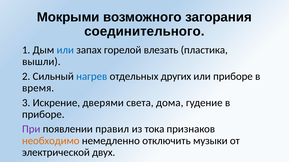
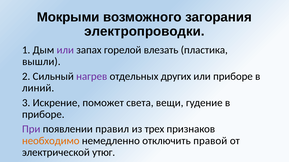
соединительного: соединительного -> электропроводки (144, 31)
или colour: blue -> purple (65, 50)
нагрев colour: blue -> purple (92, 77)
время: время -> линий (38, 88)
дверями: дверями -> поможет (103, 103)
дома: дома -> вещи (170, 103)
тока: тока -> трех (154, 129)
музыки: музыки -> правой (210, 141)
двух: двух -> утюг (104, 153)
